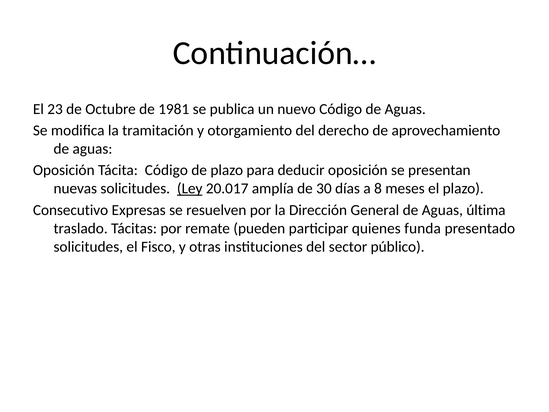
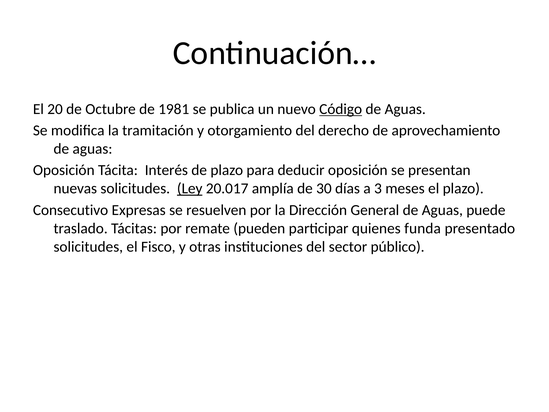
23: 23 -> 20 (55, 109)
Código underline: none -> present (341, 109)
Tácita Código: Código -> Interés (166, 170)
8: 8 -> 3 (378, 188)
última: última -> puede (486, 210)
